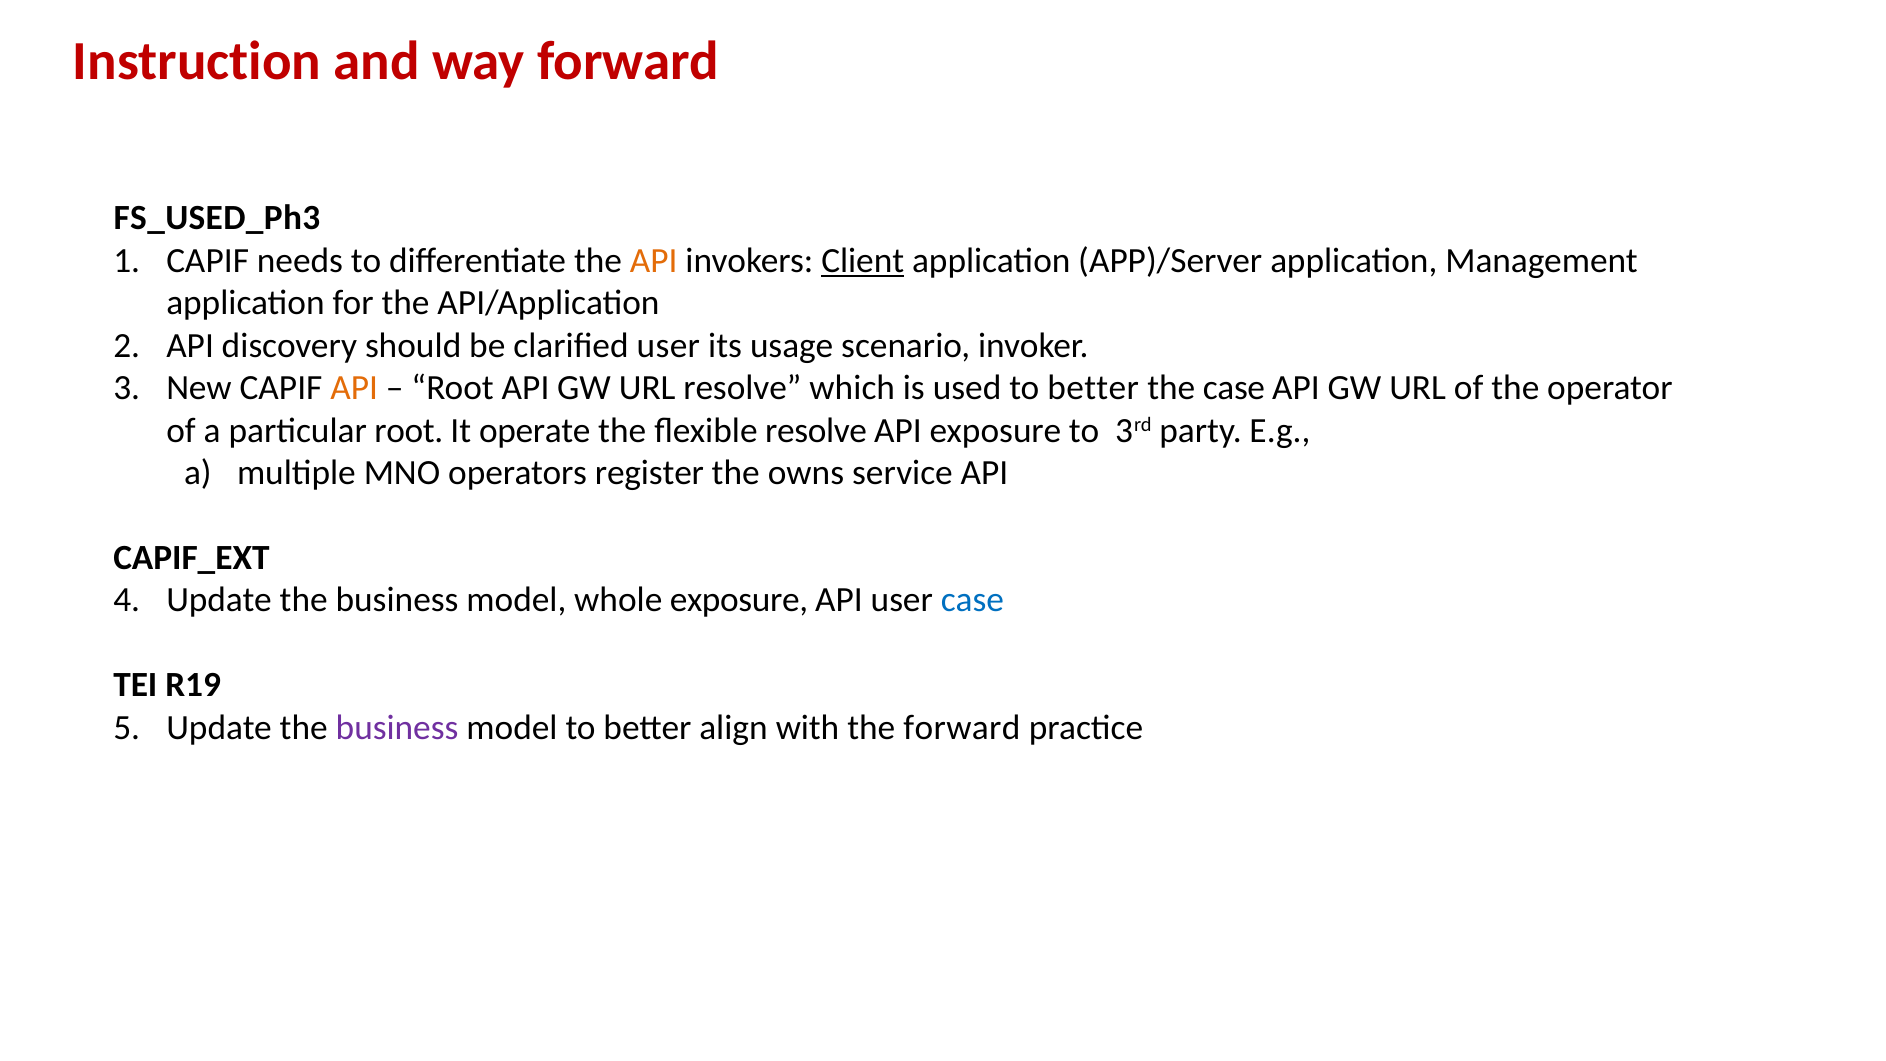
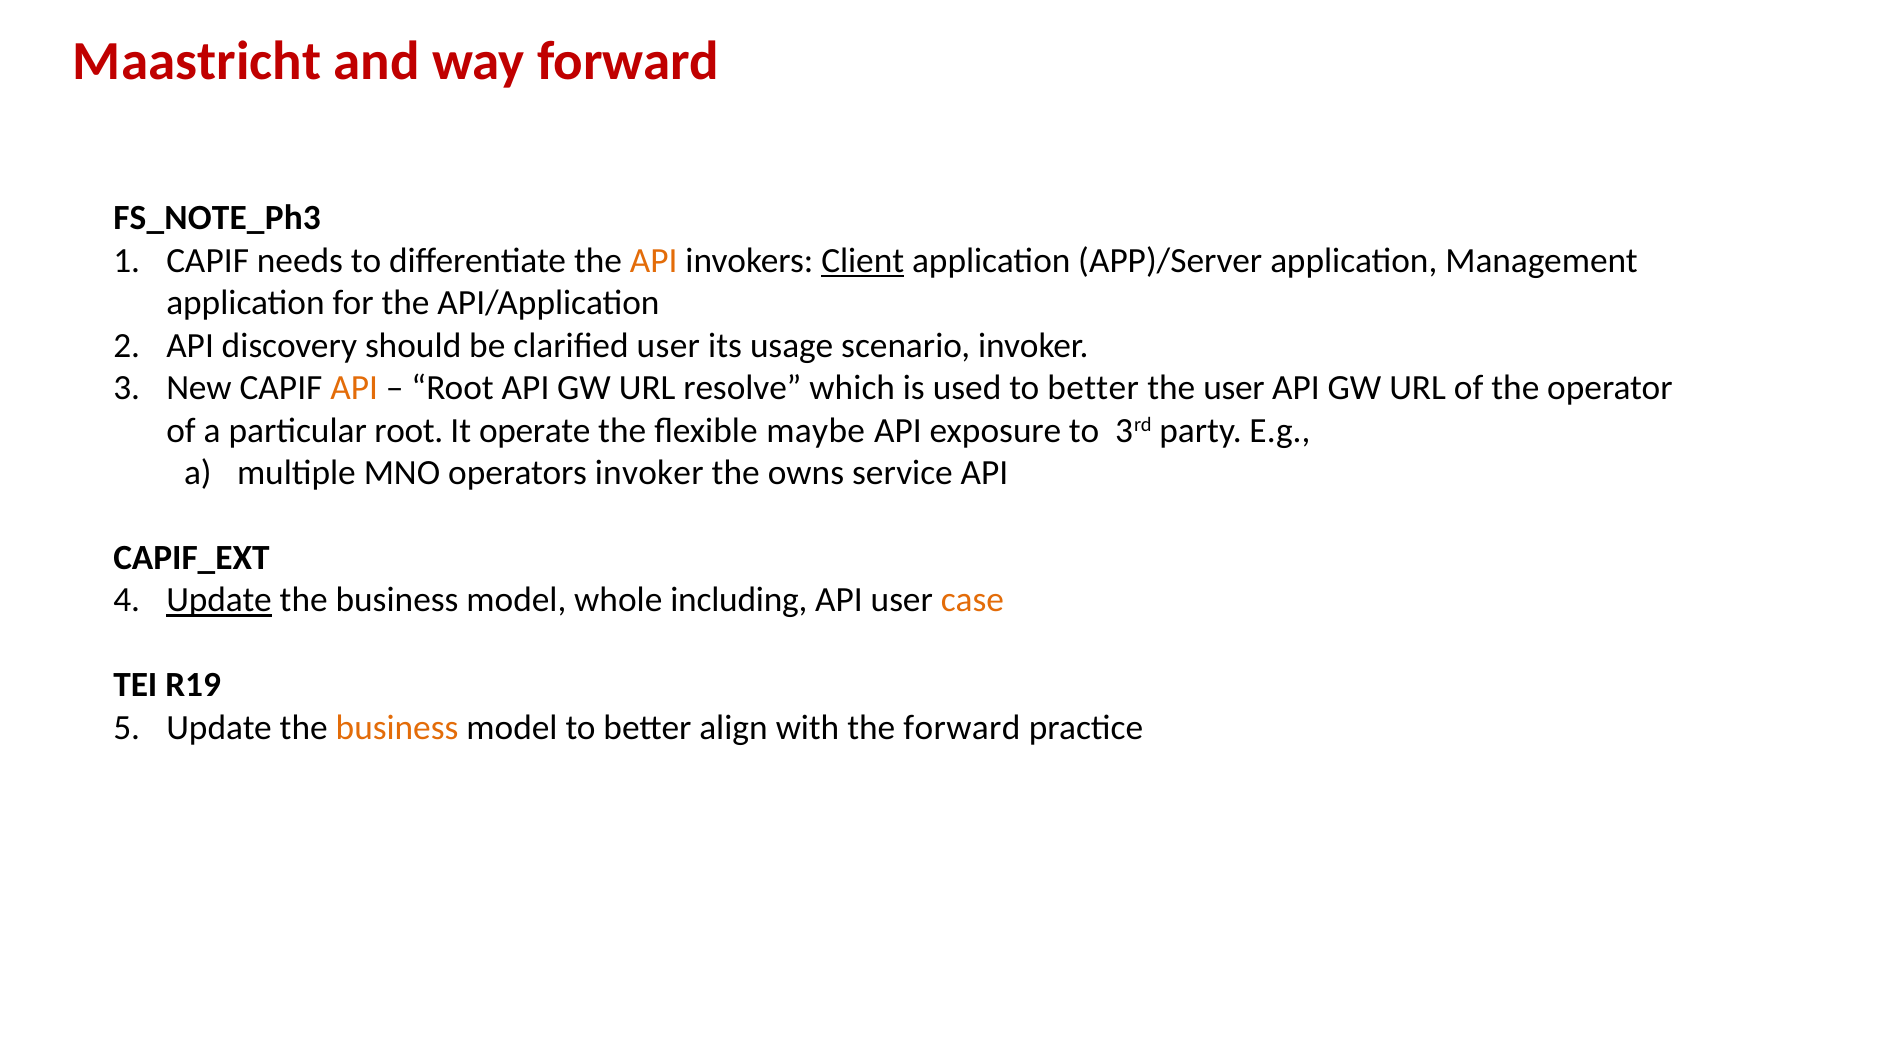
Instruction: Instruction -> Maastricht (197, 61)
FS_USED_Ph3: FS_USED_Ph3 -> FS_NOTE_Ph3 (217, 218)
the case: case -> user (1234, 388)
flexible resolve: resolve -> maybe (816, 430)
operators register: register -> invoker (649, 473)
Update underline: none -> present (219, 600)
whole exposure: exposure -> including (739, 600)
case colour: blue -> orange (972, 600)
business colour: purple -> orange (397, 727)
